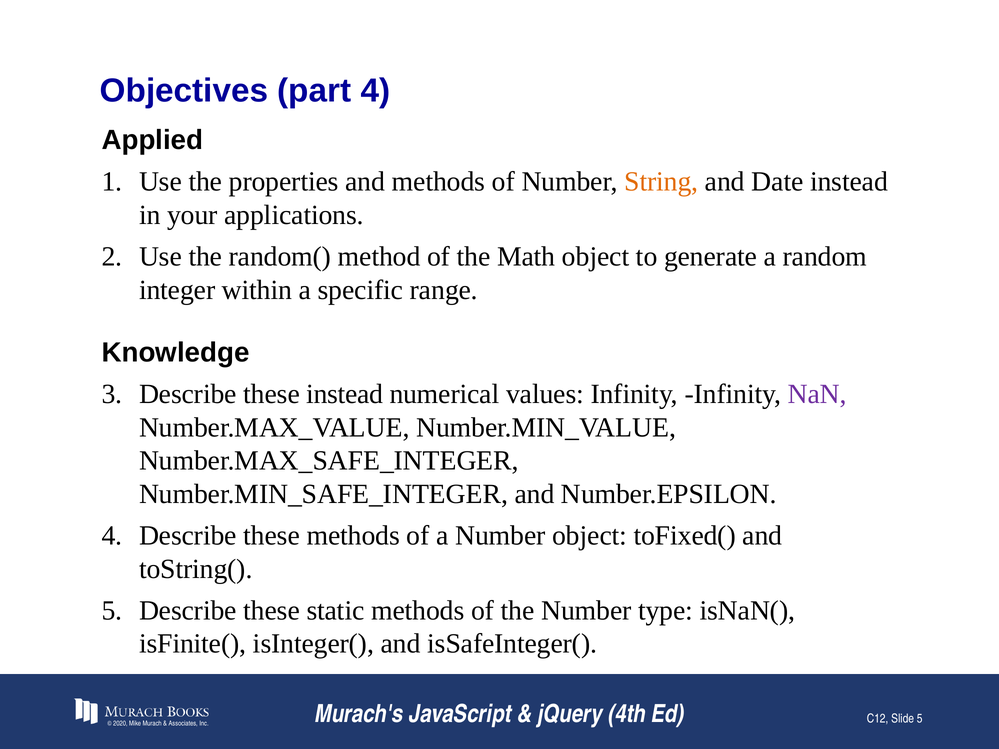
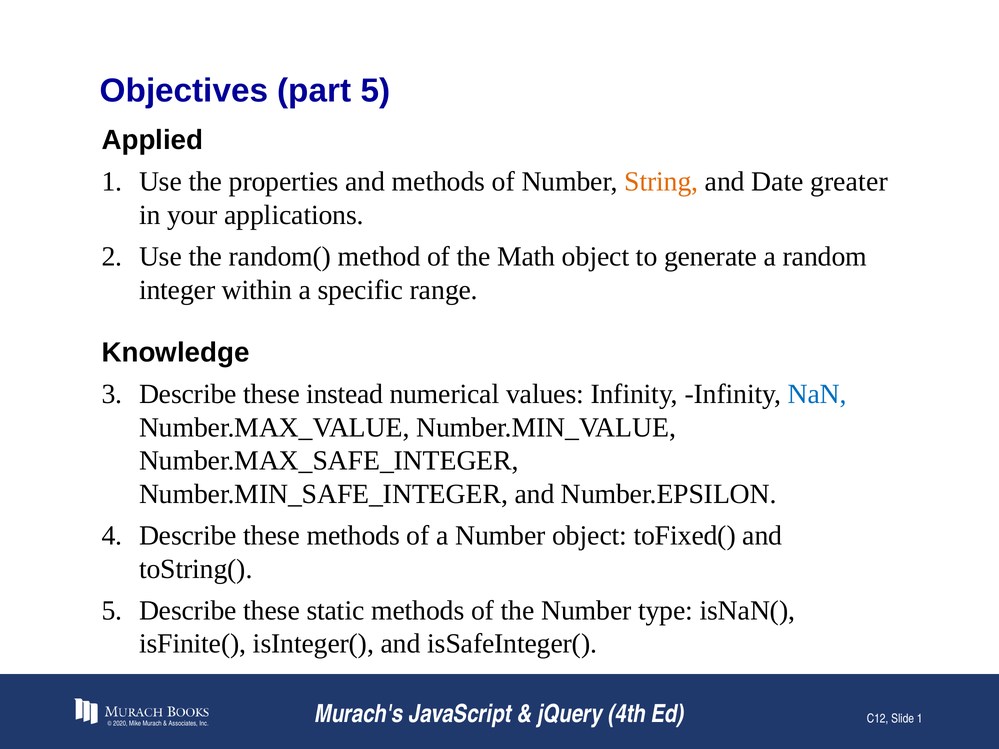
part 4: 4 -> 5 (375, 91)
Date instead: instead -> greater (849, 182)
NaN colour: purple -> blue (817, 394)
Slide 5: 5 -> 1 (920, 719)
